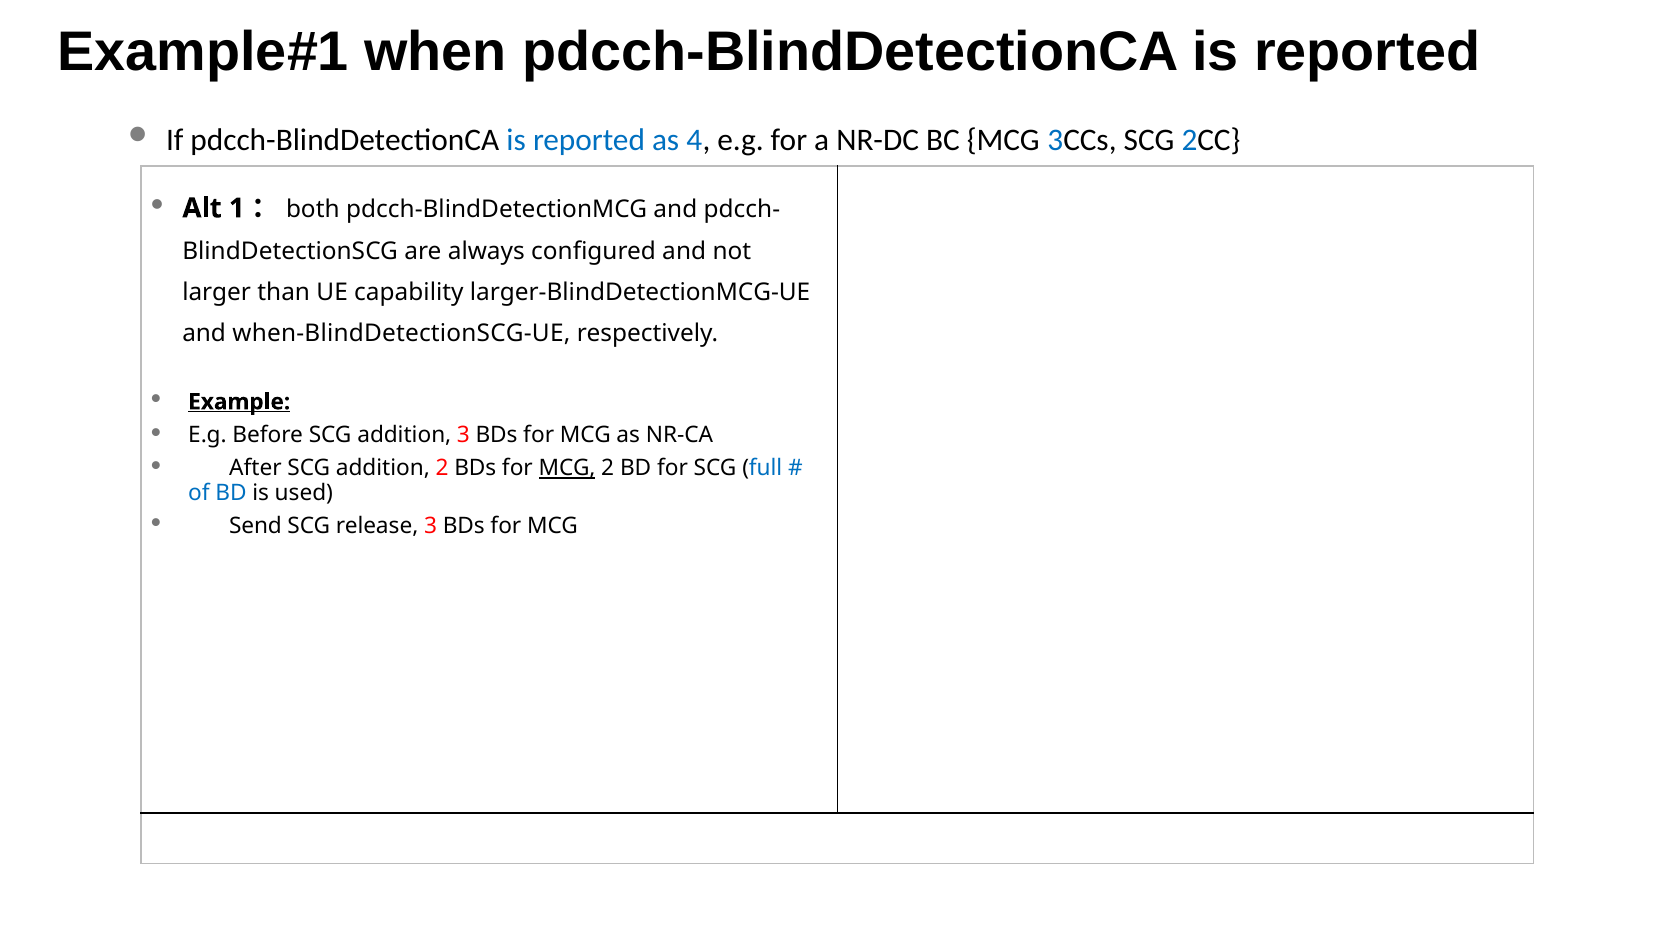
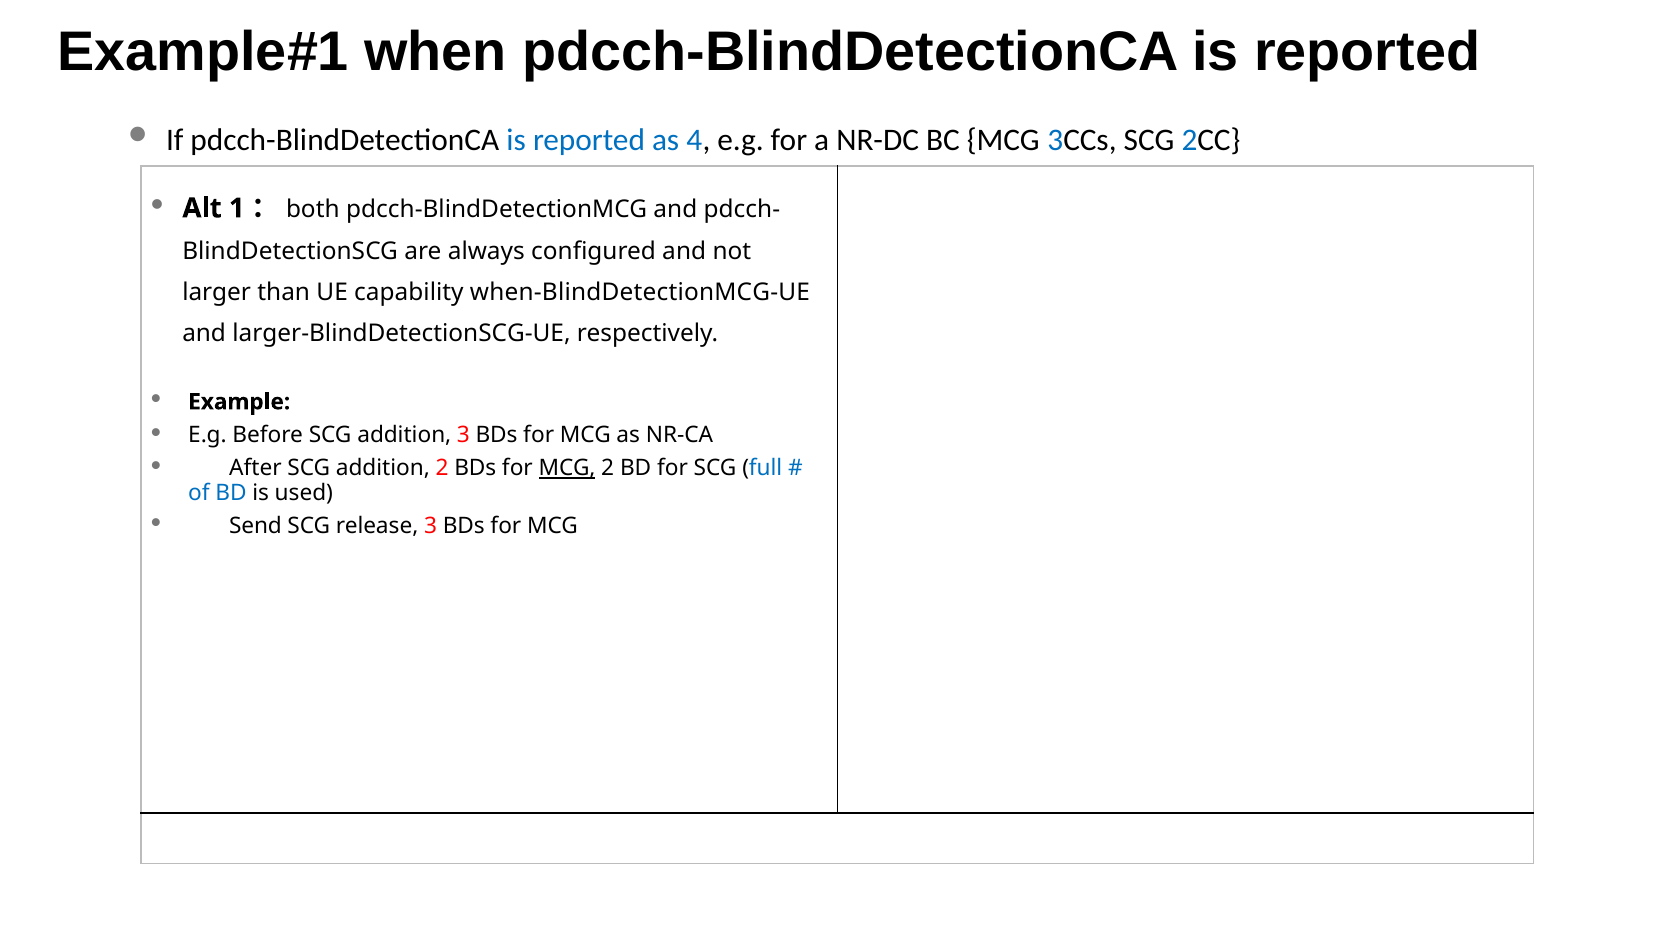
larger-BlindDetectionMCG-UE: larger-BlindDetectionMCG-UE -> when-BlindDetectionMCG-UE (640, 292)
when-BlindDetectionSCG-UE: when-BlindDetectionSCG-UE -> larger-BlindDetectionSCG-UE (402, 333)
Example underline: present -> none (239, 402)
